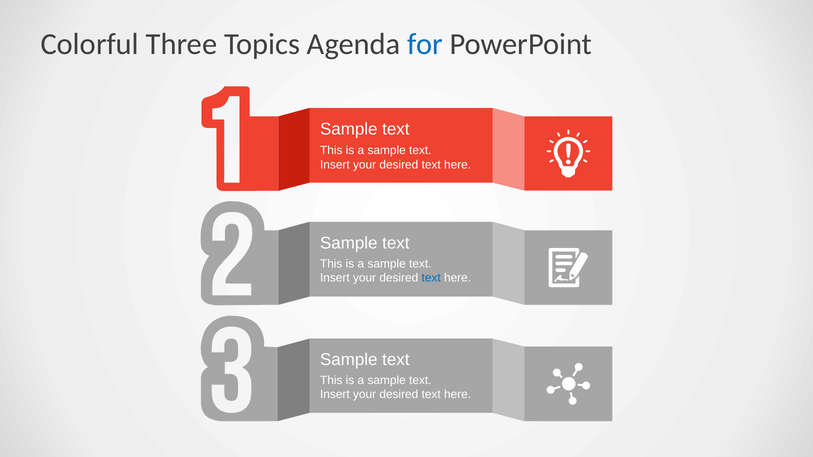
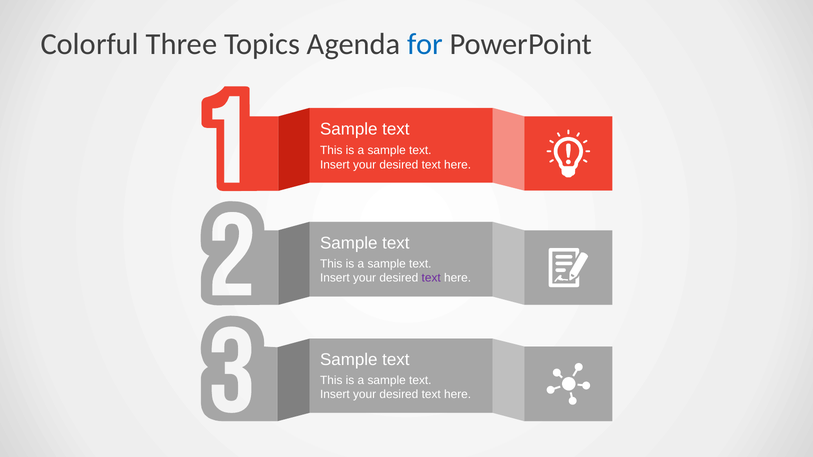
text colour: blue -> purple (431, 278)
